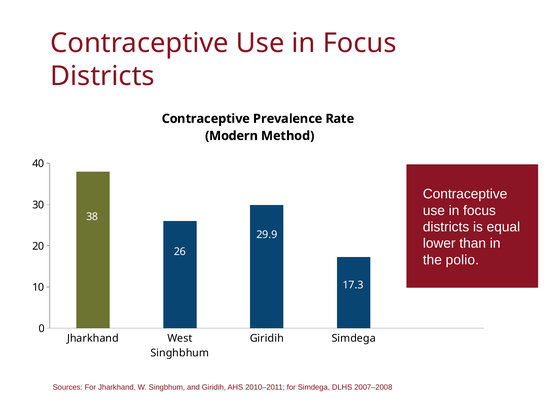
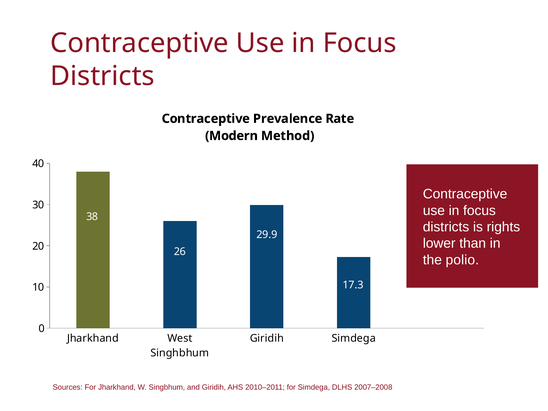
equal: equal -> rights (503, 227)
